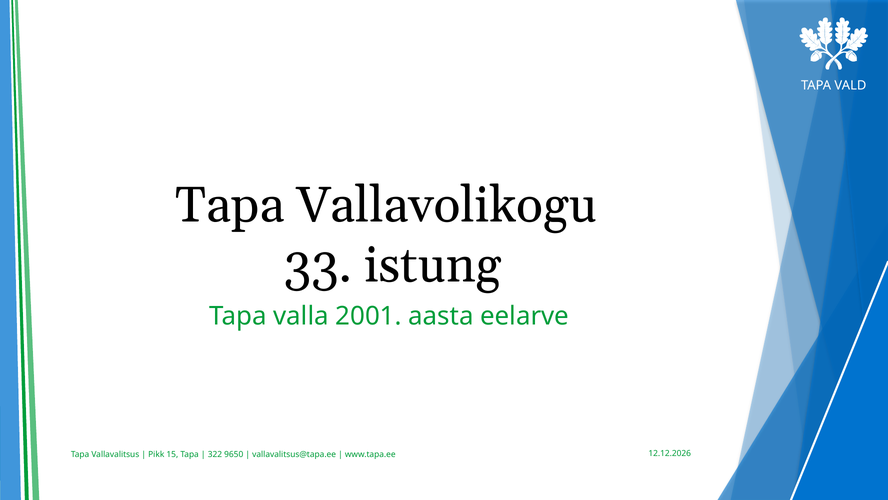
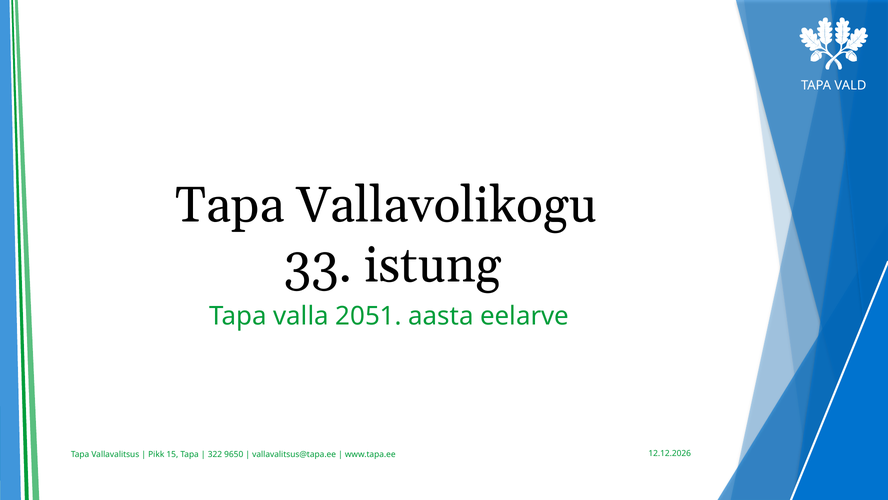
2001: 2001 -> 2051 (369, 316)
